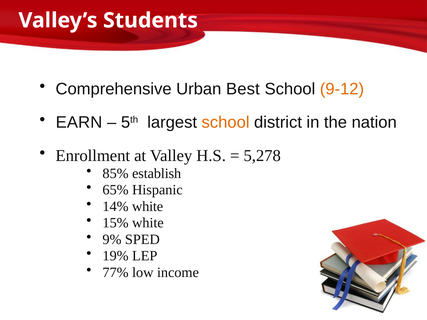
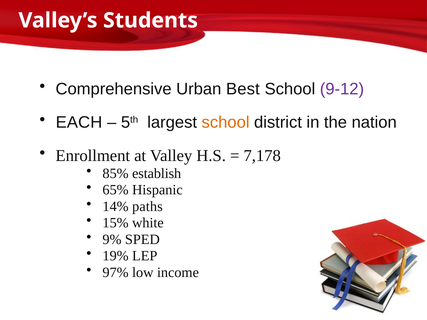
9-12 colour: orange -> purple (342, 89)
EARN: EARN -> EACH (79, 122)
5,278: 5,278 -> 7,178 (262, 156)
14% white: white -> paths (147, 207)
77%: 77% -> 97% (116, 273)
